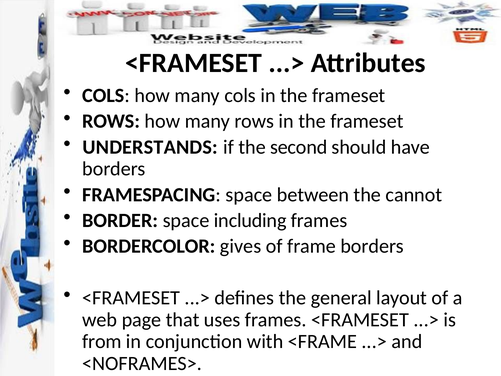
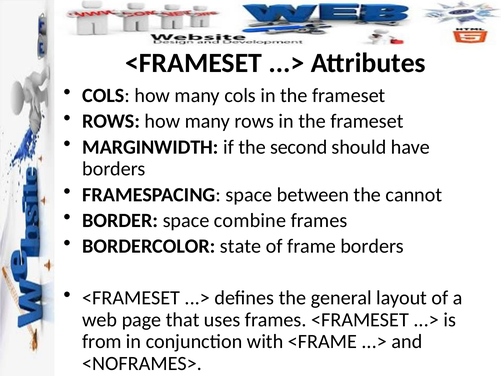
UNDERSTANDS: UNDERSTANDS -> MARGINWIDTH (150, 147)
including: including -> combine (250, 220)
gives: gives -> state (241, 246)
